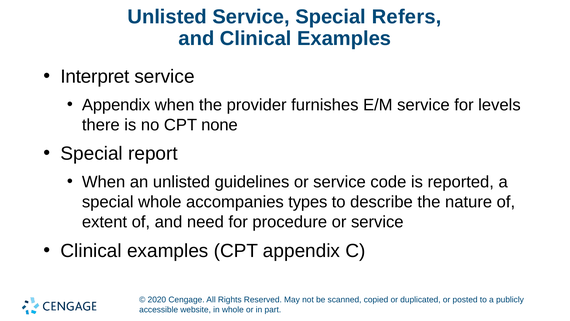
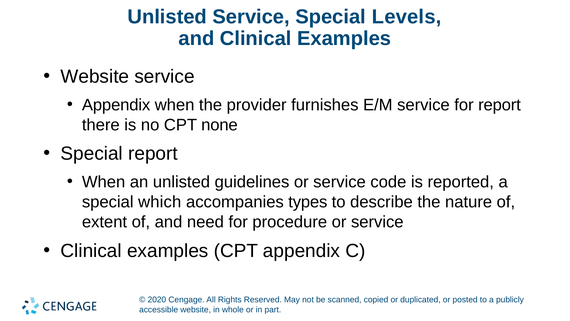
Refers: Refers -> Levels (407, 17)
Interpret: Interpret -> Website (95, 76)
for levels: levels -> report (500, 105)
special whole: whole -> which (160, 202)
